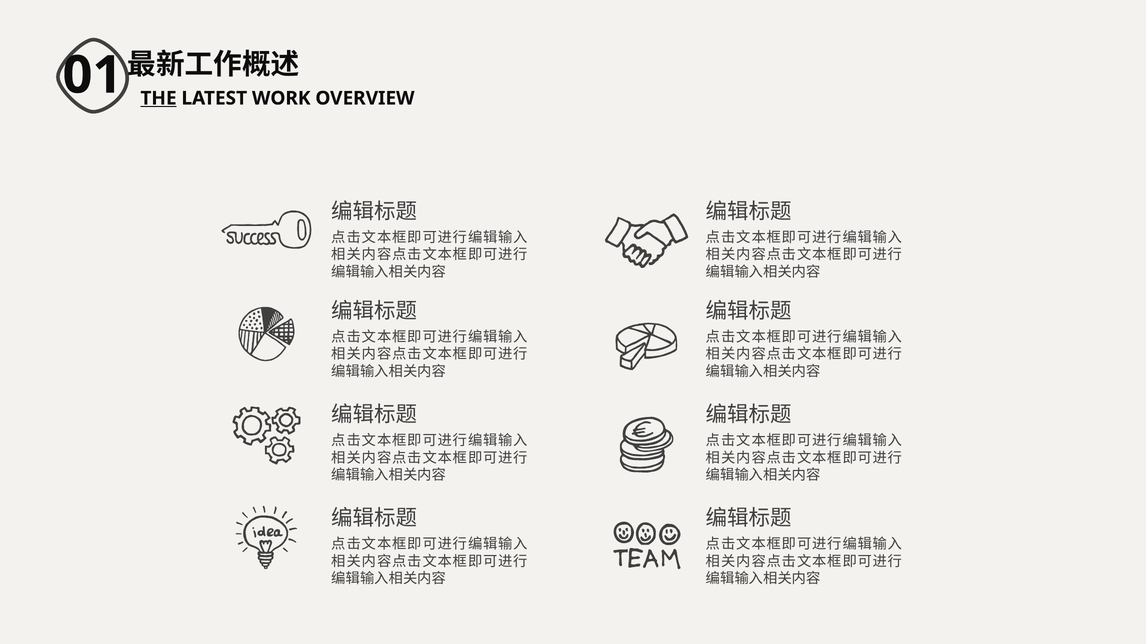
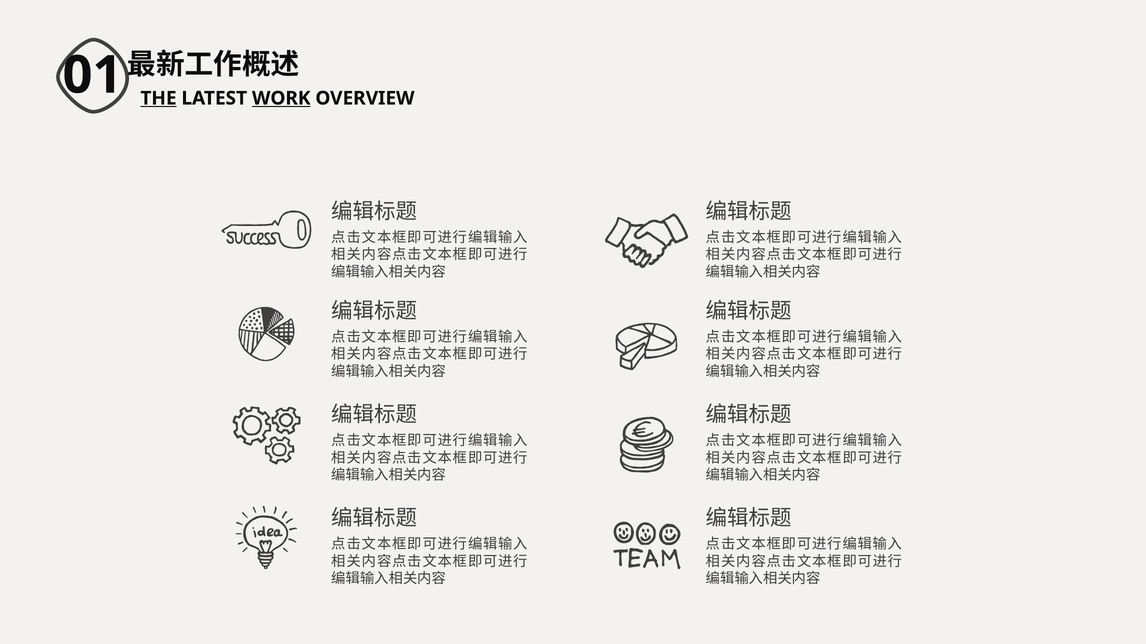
WORK underline: none -> present (281, 98)
